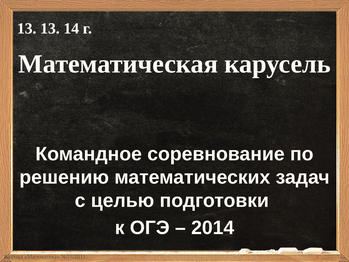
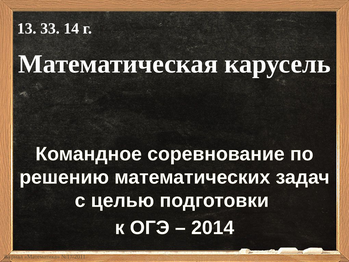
13 13: 13 -> 33 (50, 28)
